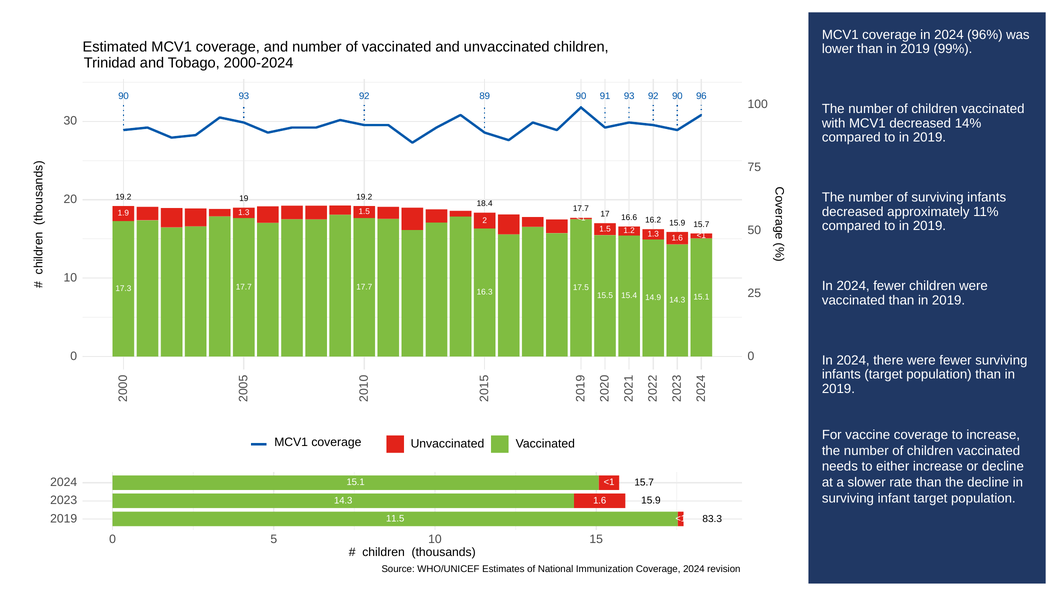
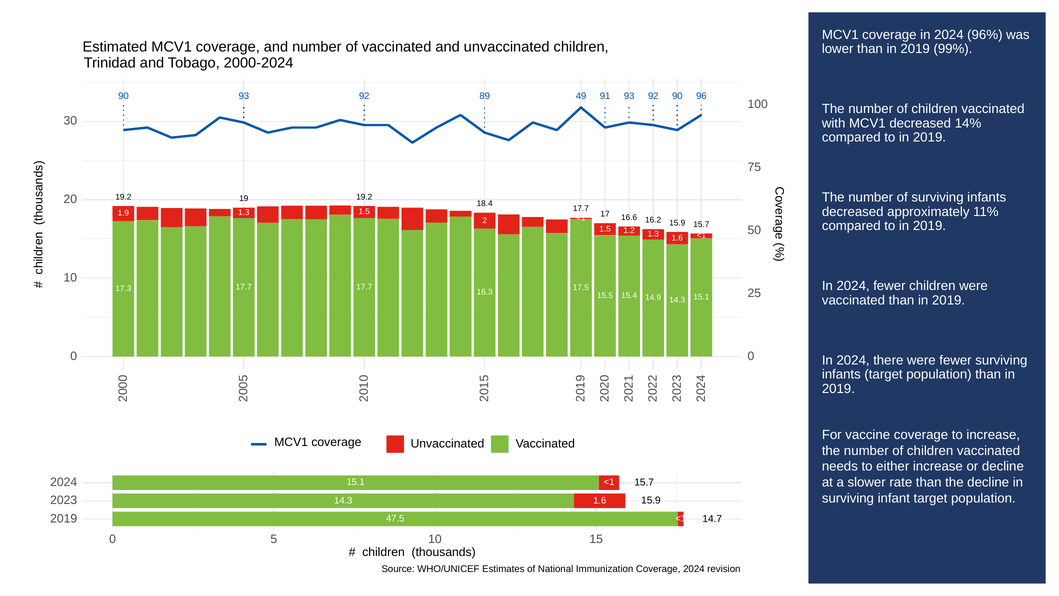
89 90: 90 -> 49 (581, 96)
83.3: 83.3 -> 14.7 (712, 518)
11.5: 11.5 -> 47.5 (395, 518)
